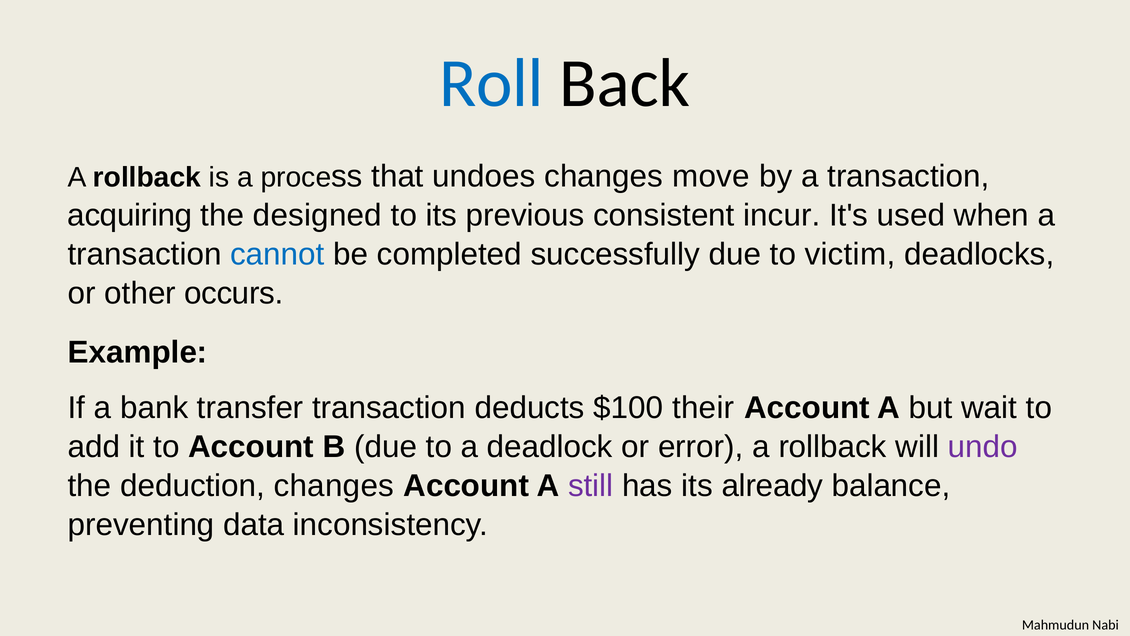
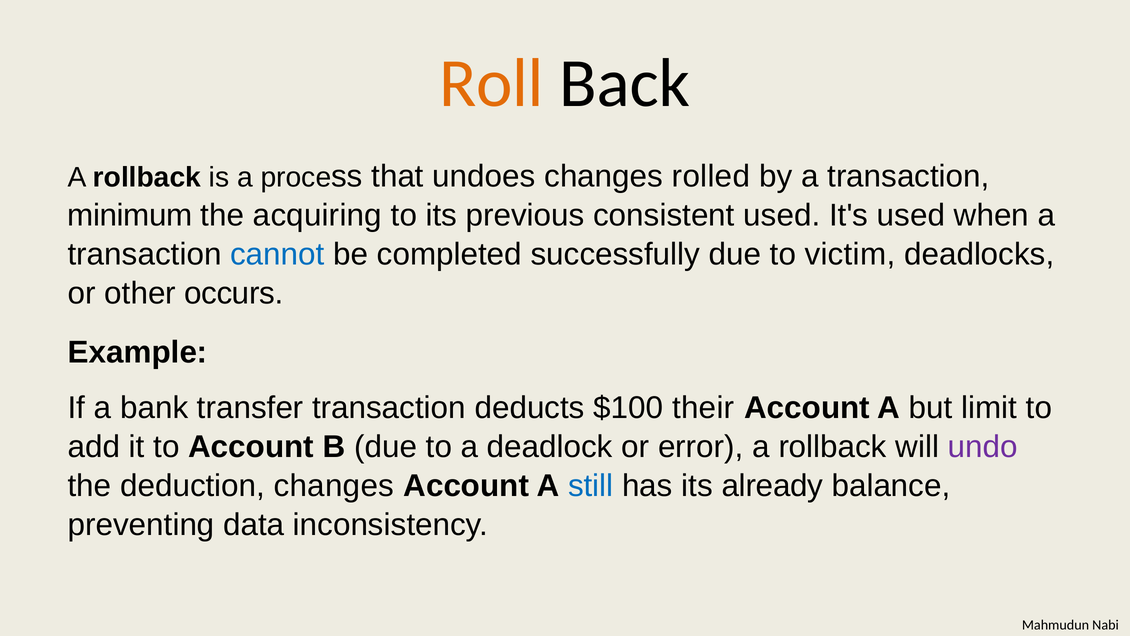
Roll colour: blue -> orange (492, 83)
move: move -> rolled (711, 176)
acquiring: acquiring -> minimum (130, 215)
designed: designed -> acquiring (317, 215)
consistent incur: incur -> used (782, 215)
wait: wait -> limit (989, 408)
still colour: purple -> blue (591, 486)
